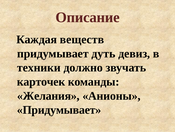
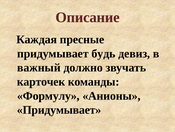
веществ: веществ -> пресные (82, 39)
дуть: дуть -> будь (103, 53)
техники: техники -> важный (39, 67)
Желания: Желания -> Формулу (48, 95)
